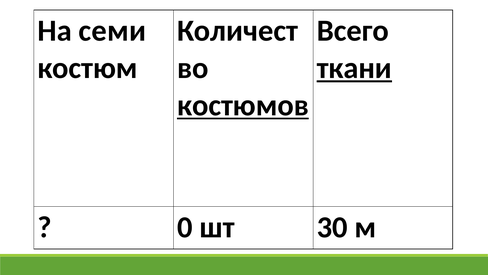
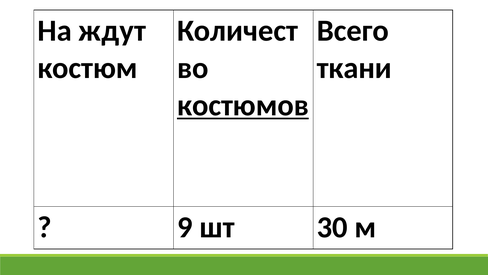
семи: семи -> ждут (112, 31)
ткани underline: present -> none (354, 68)
0: 0 -> 9 (185, 227)
